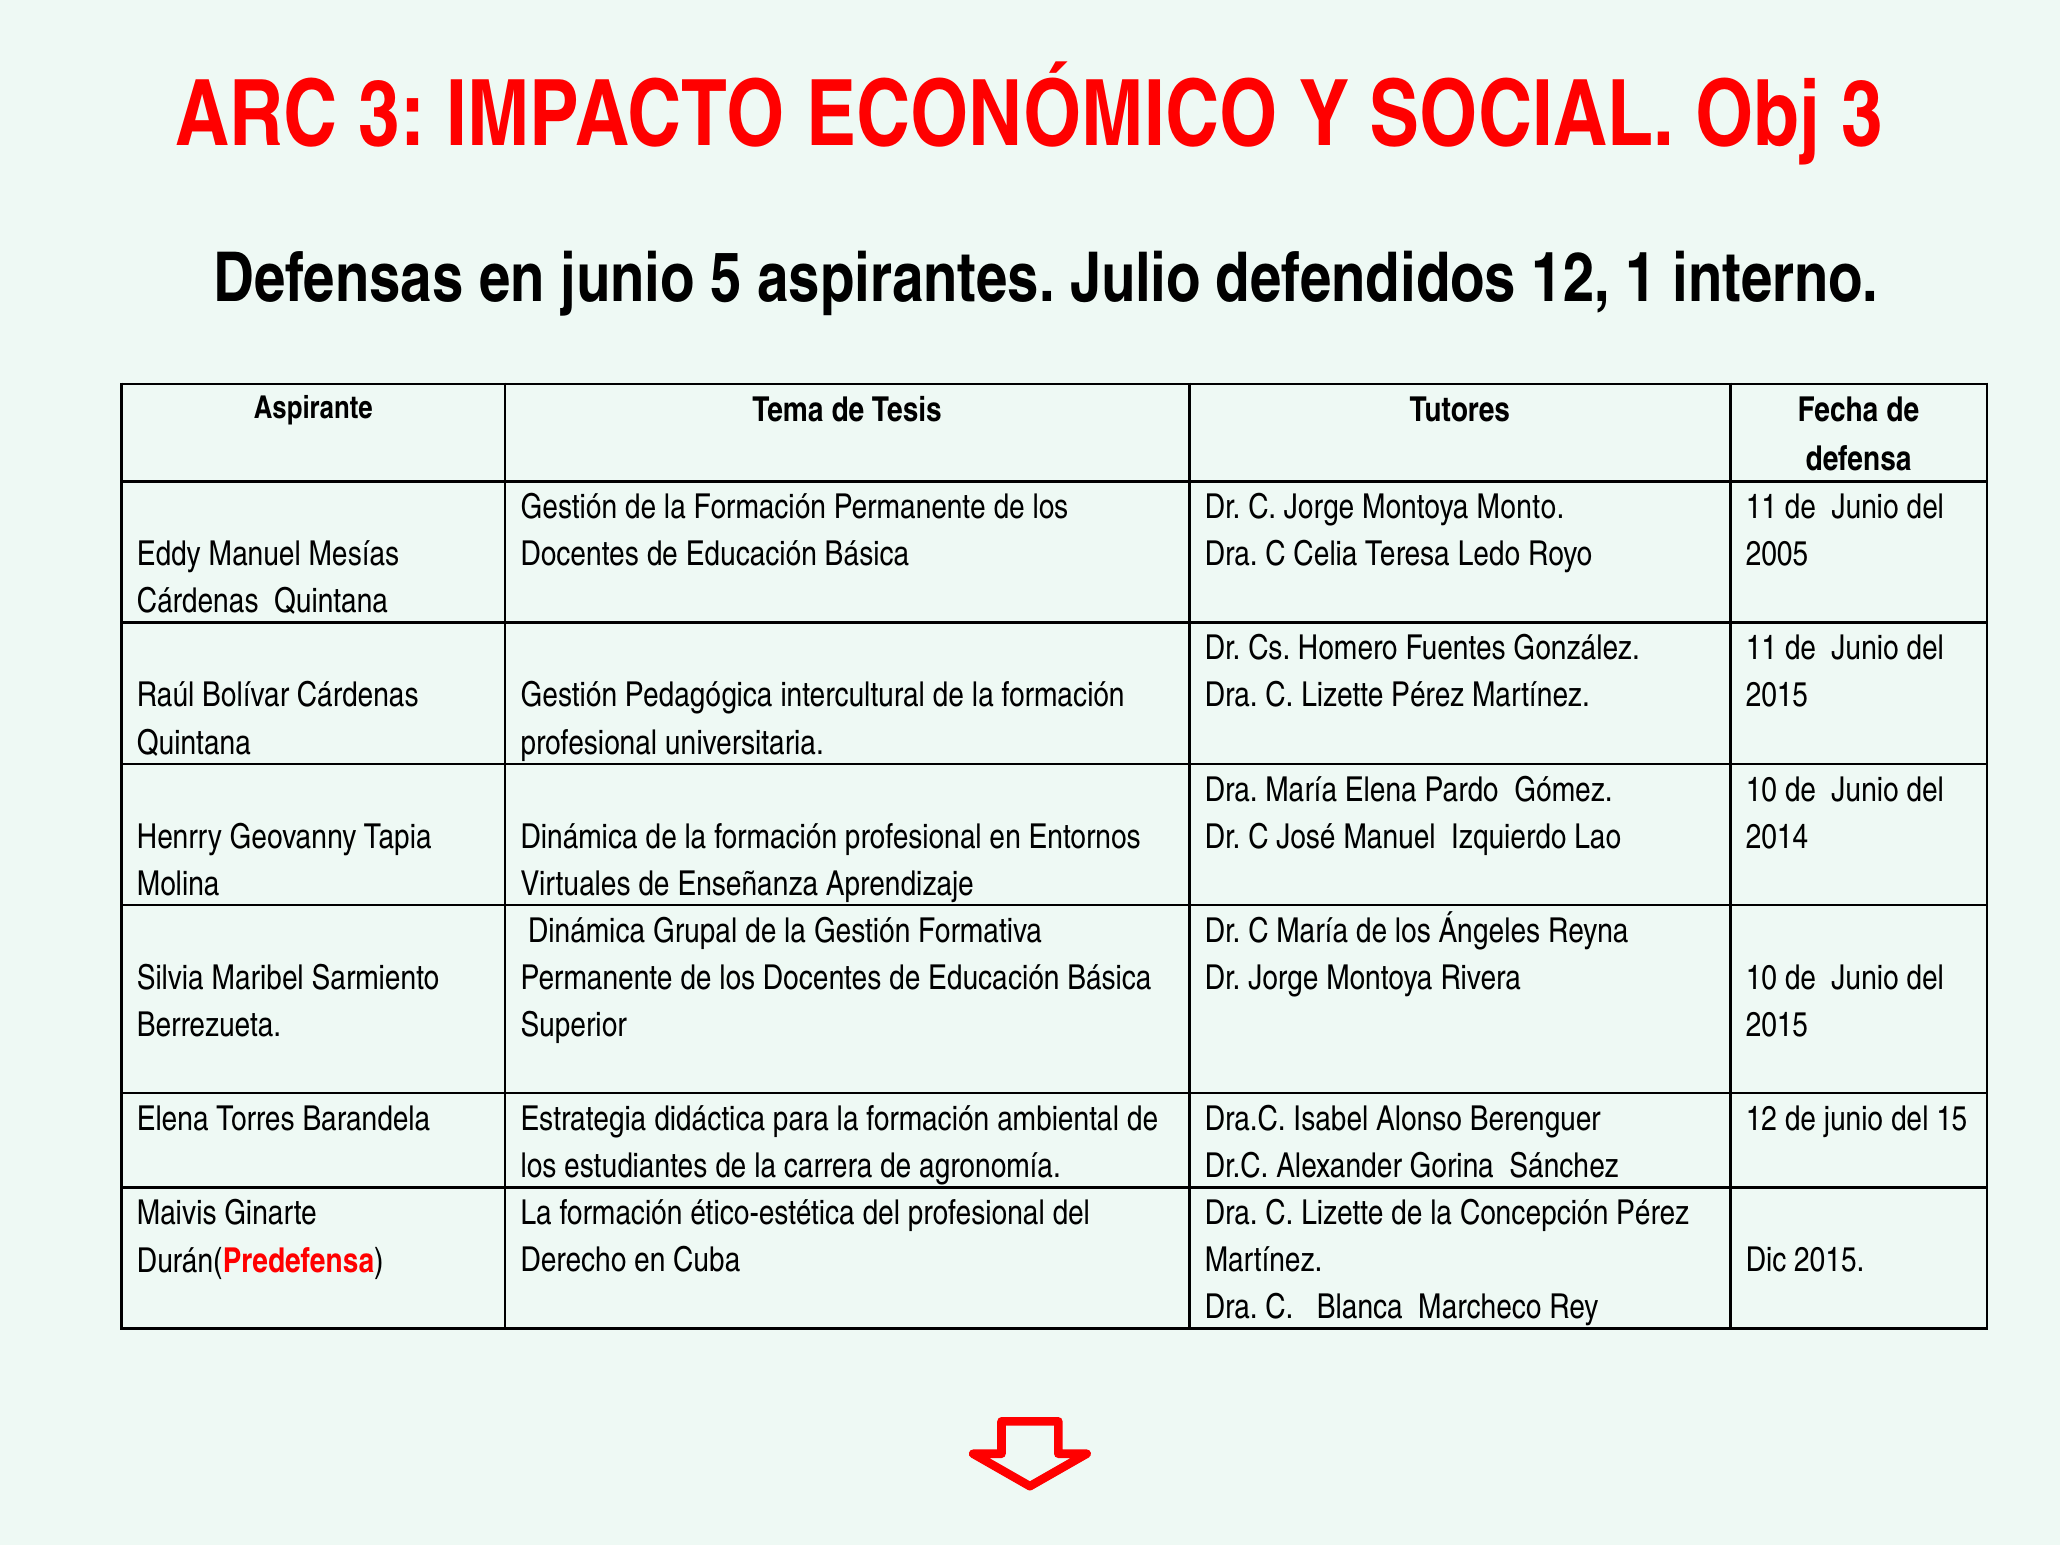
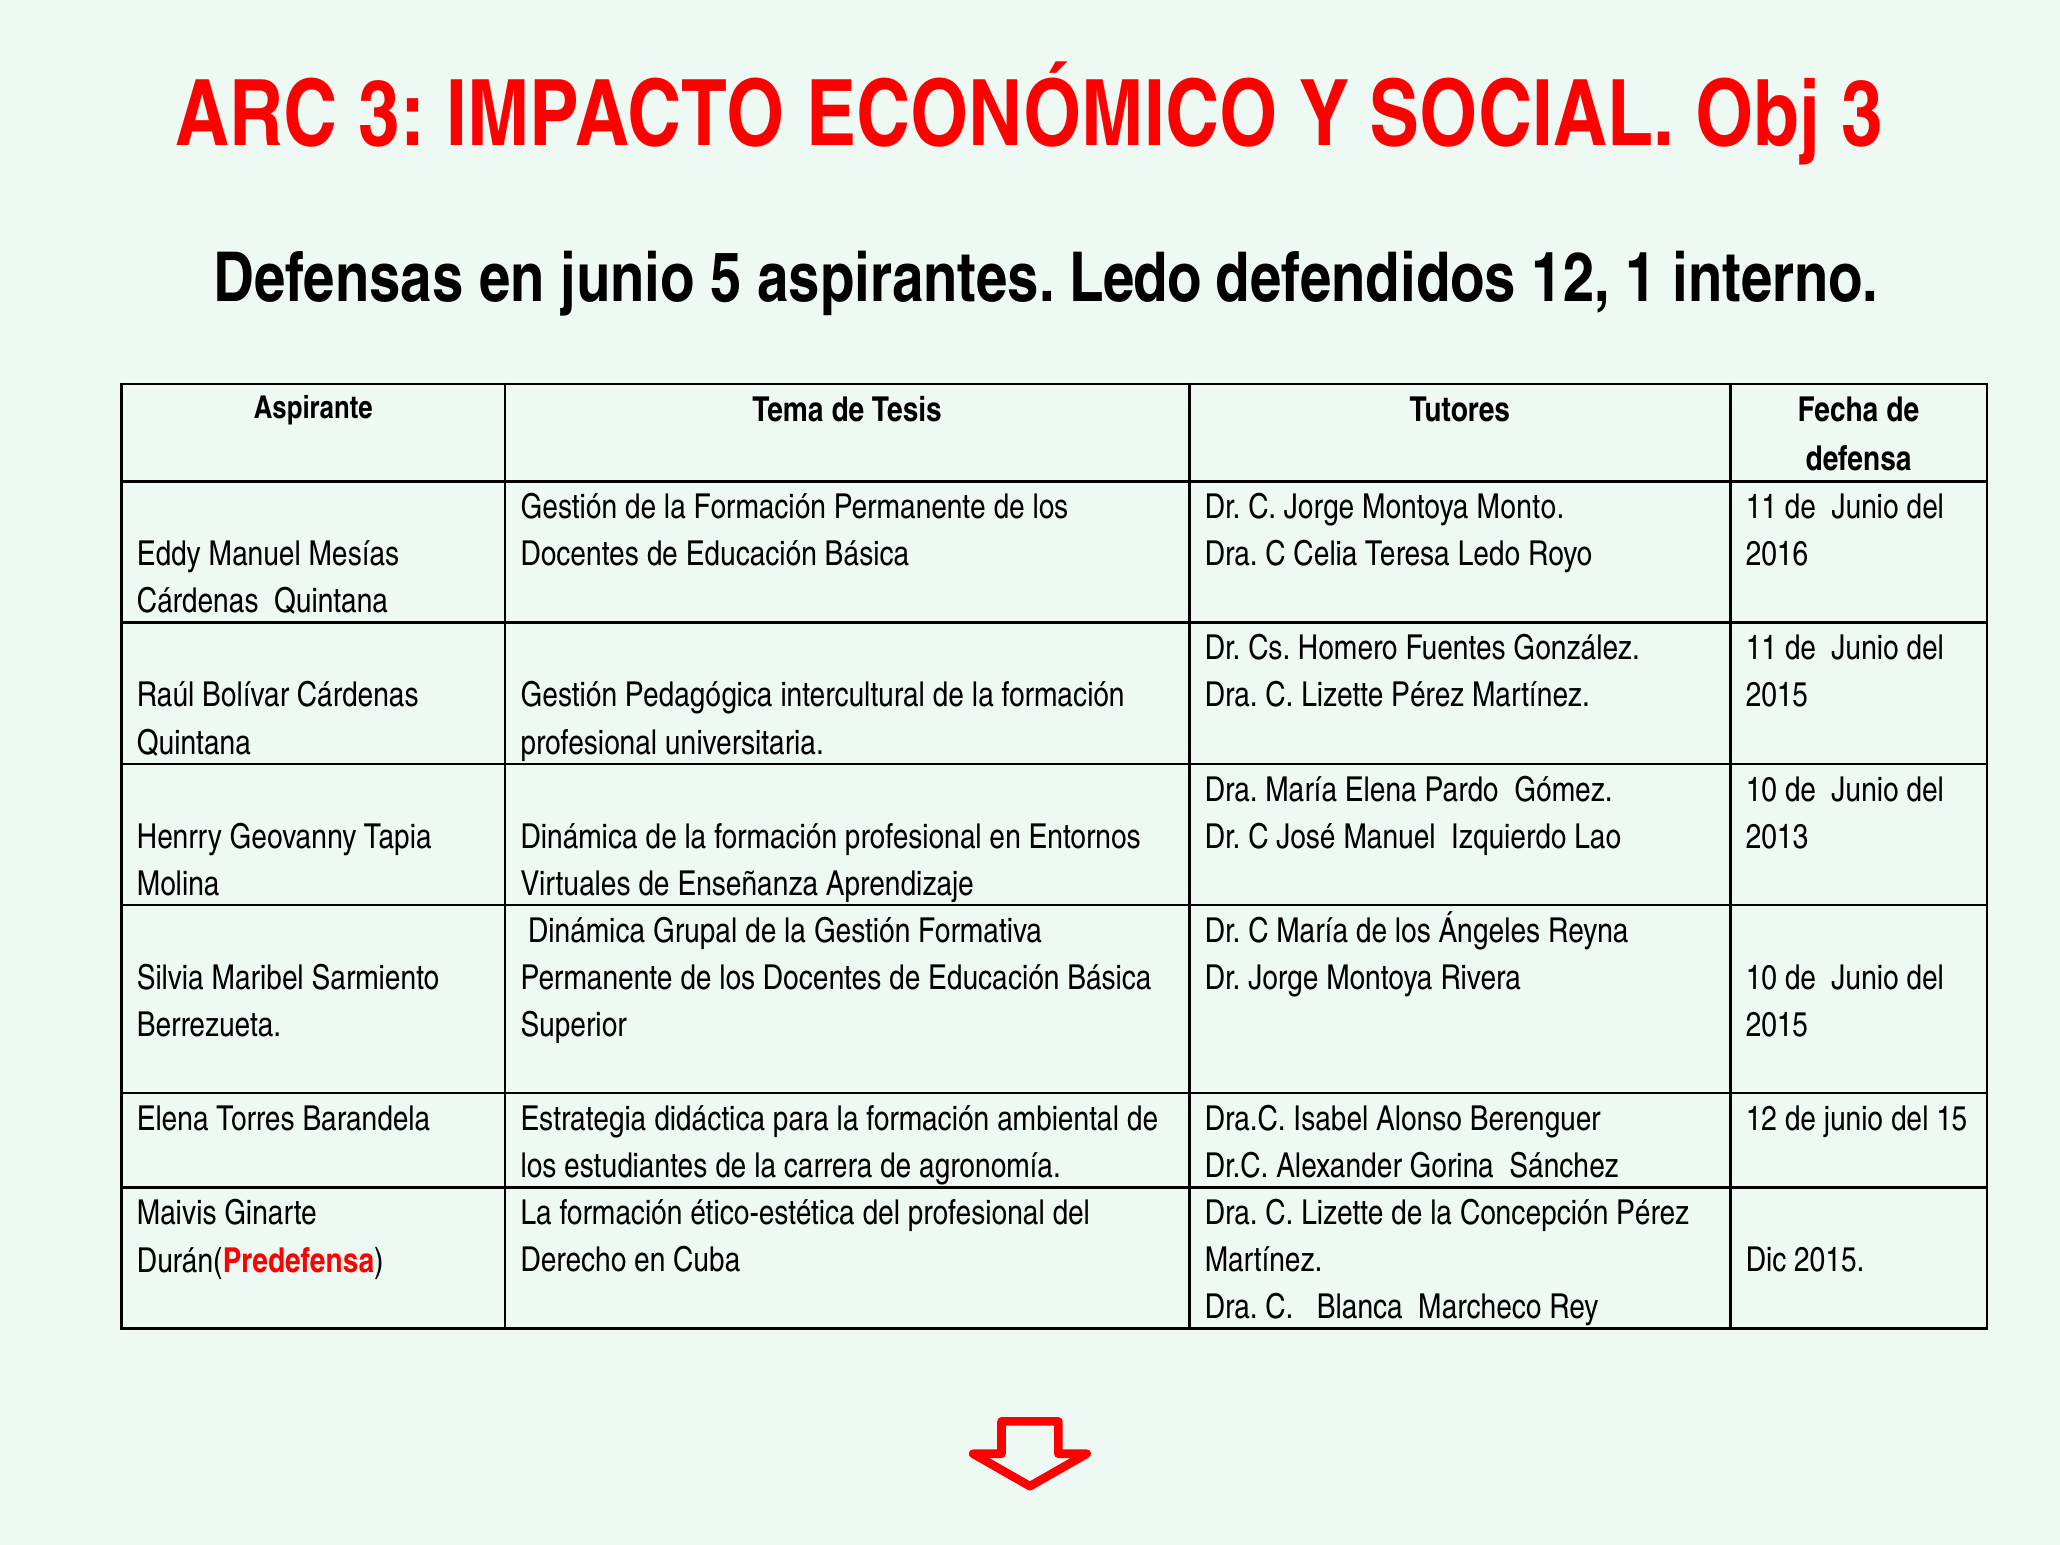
aspirantes Julio: Julio -> Ledo (1136, 279)
2005: 2005 -> 2016 (1777, 554)
2014: 2014 -> 2013 (1777, 837)
